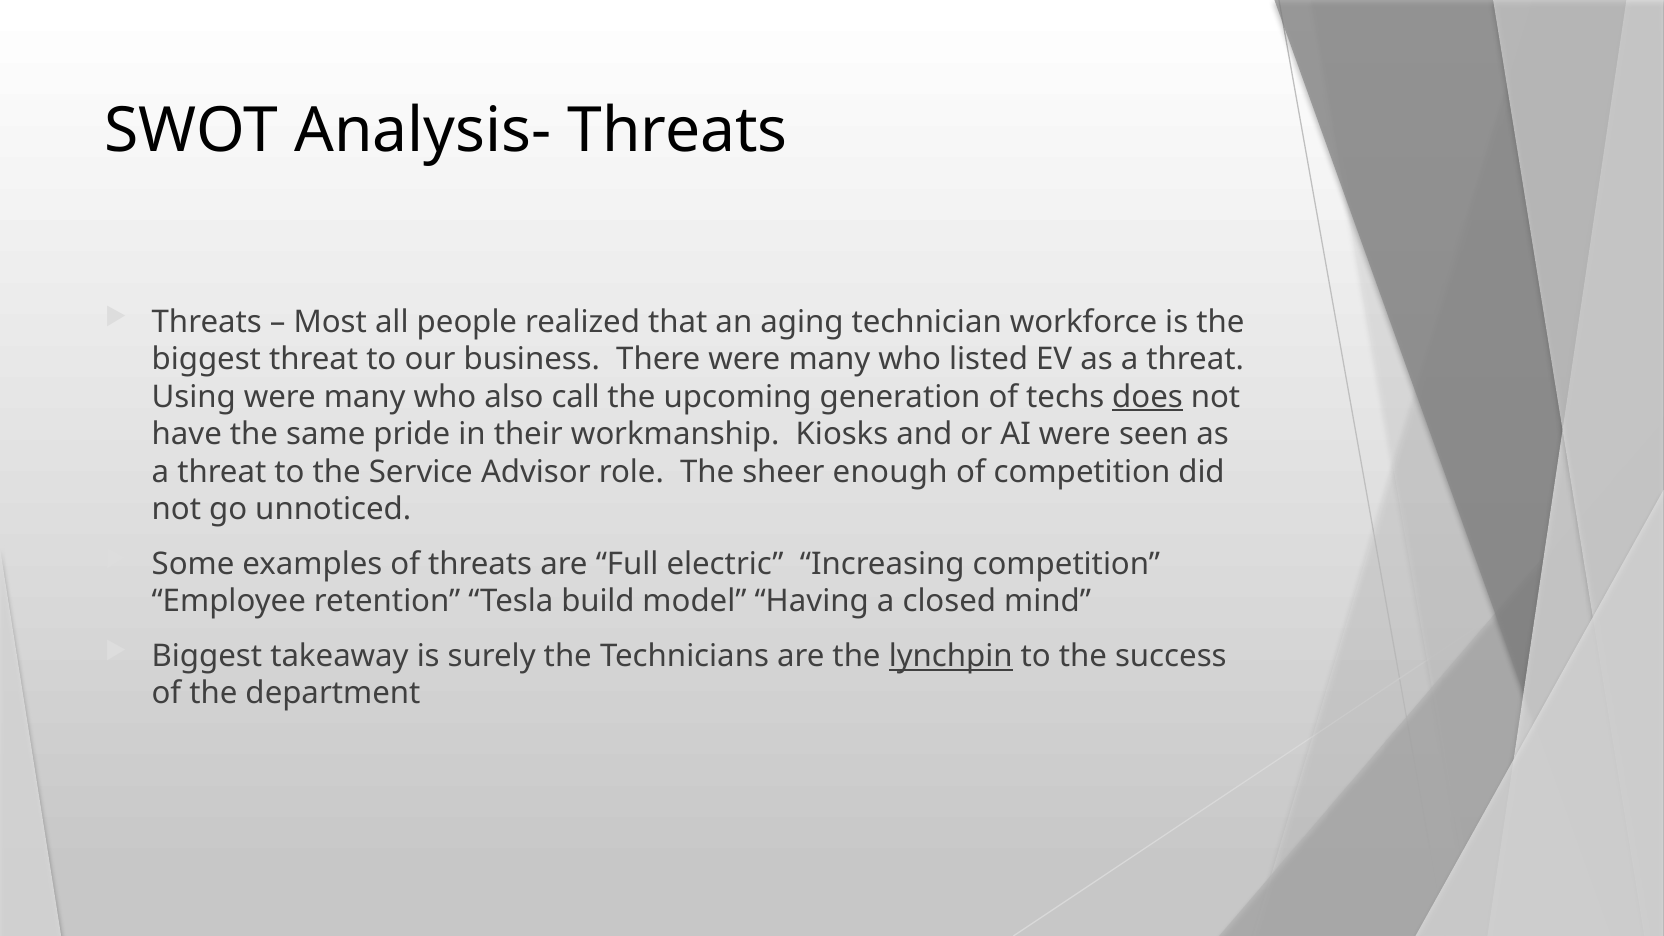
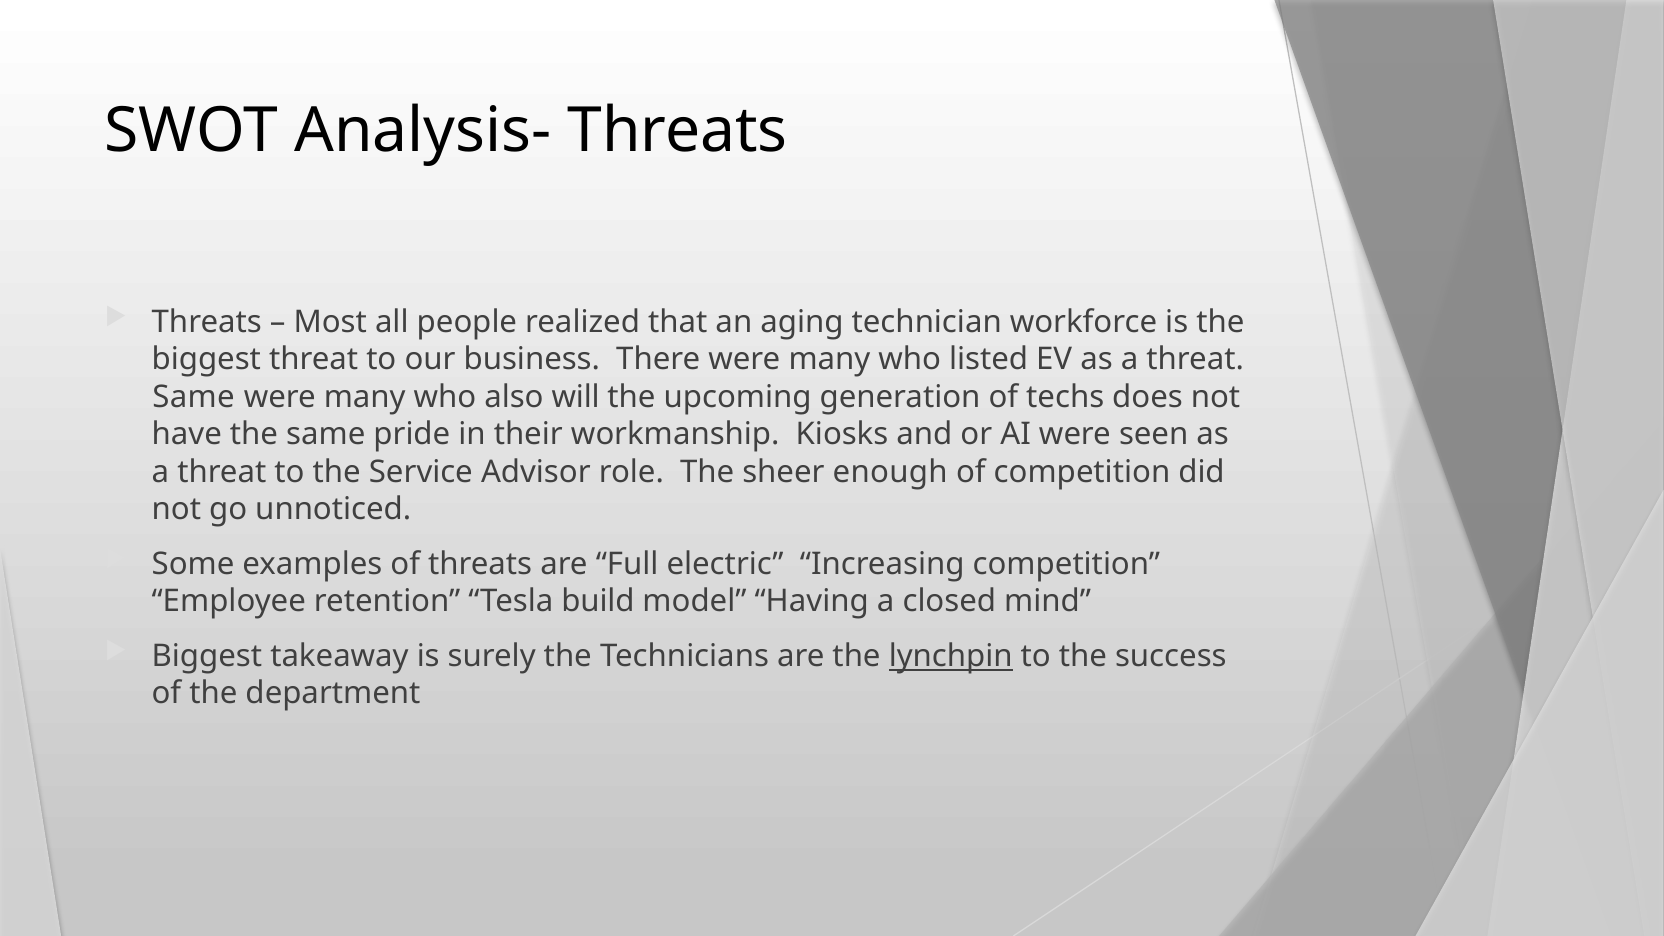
Using: Using -> Same (194, 397)
call: call -> will (576, 397)
does underline: present -> none (1147, 397)
